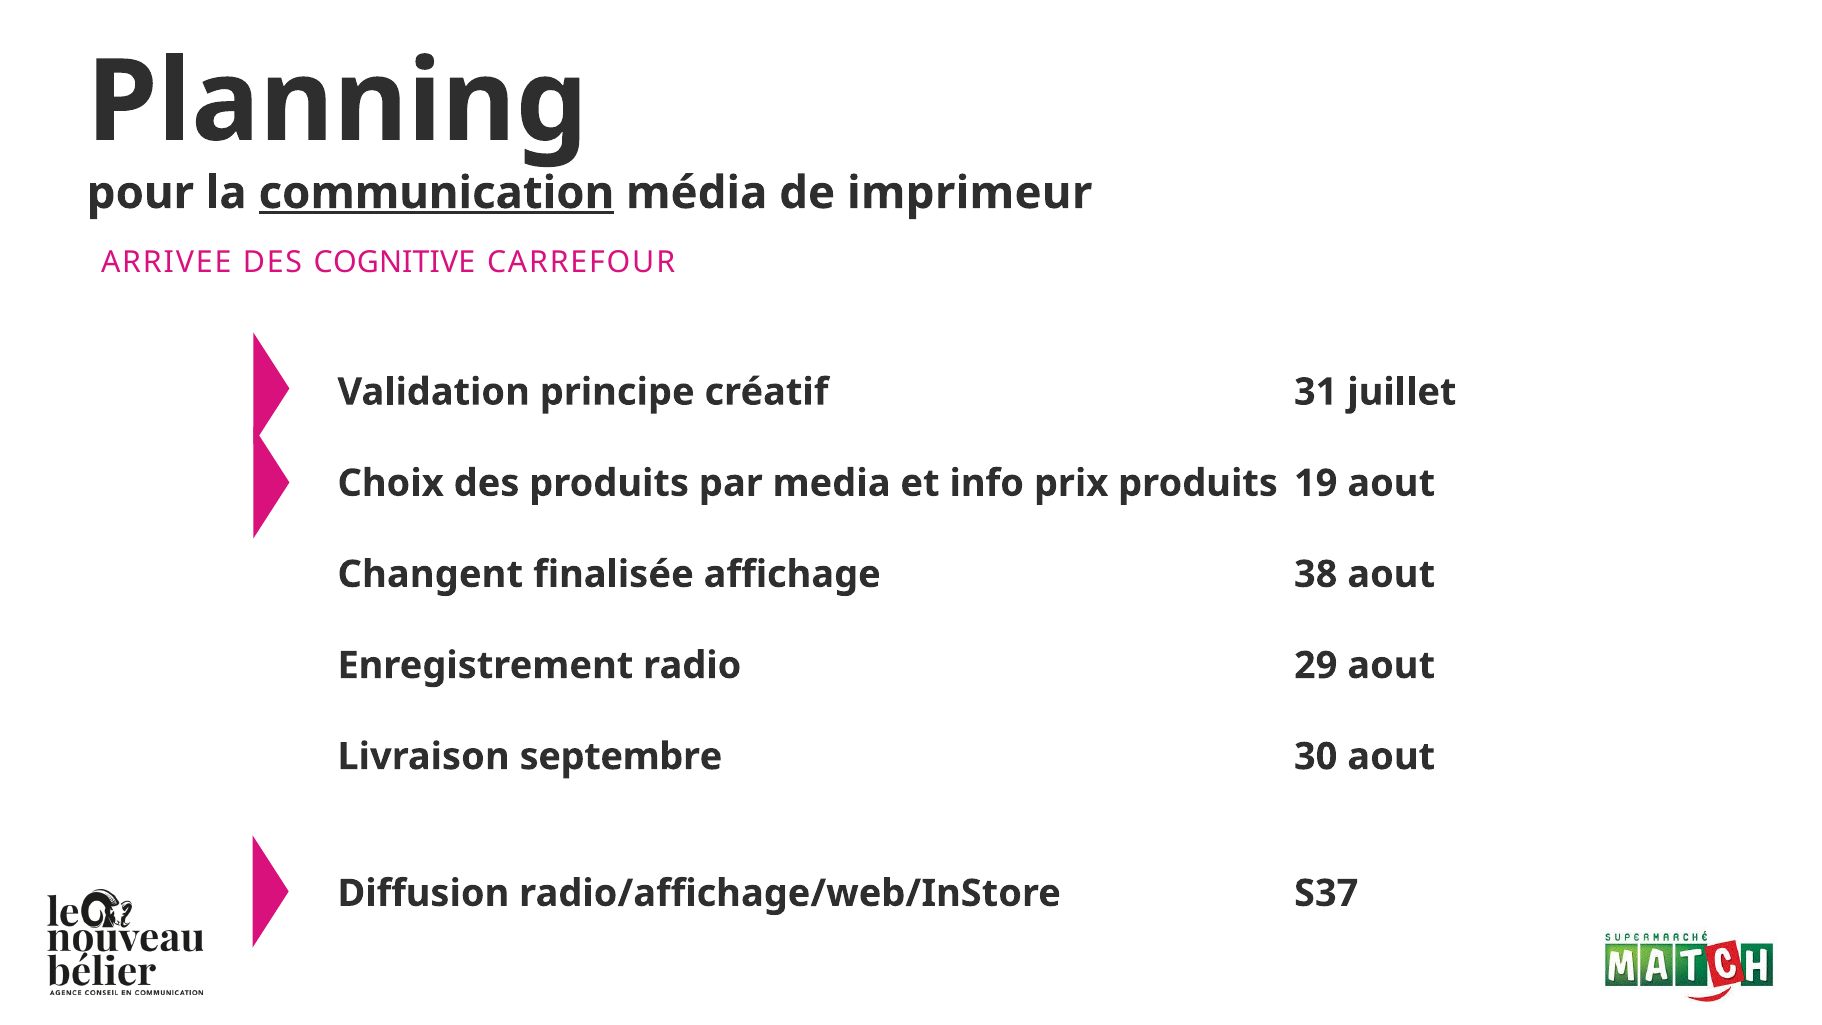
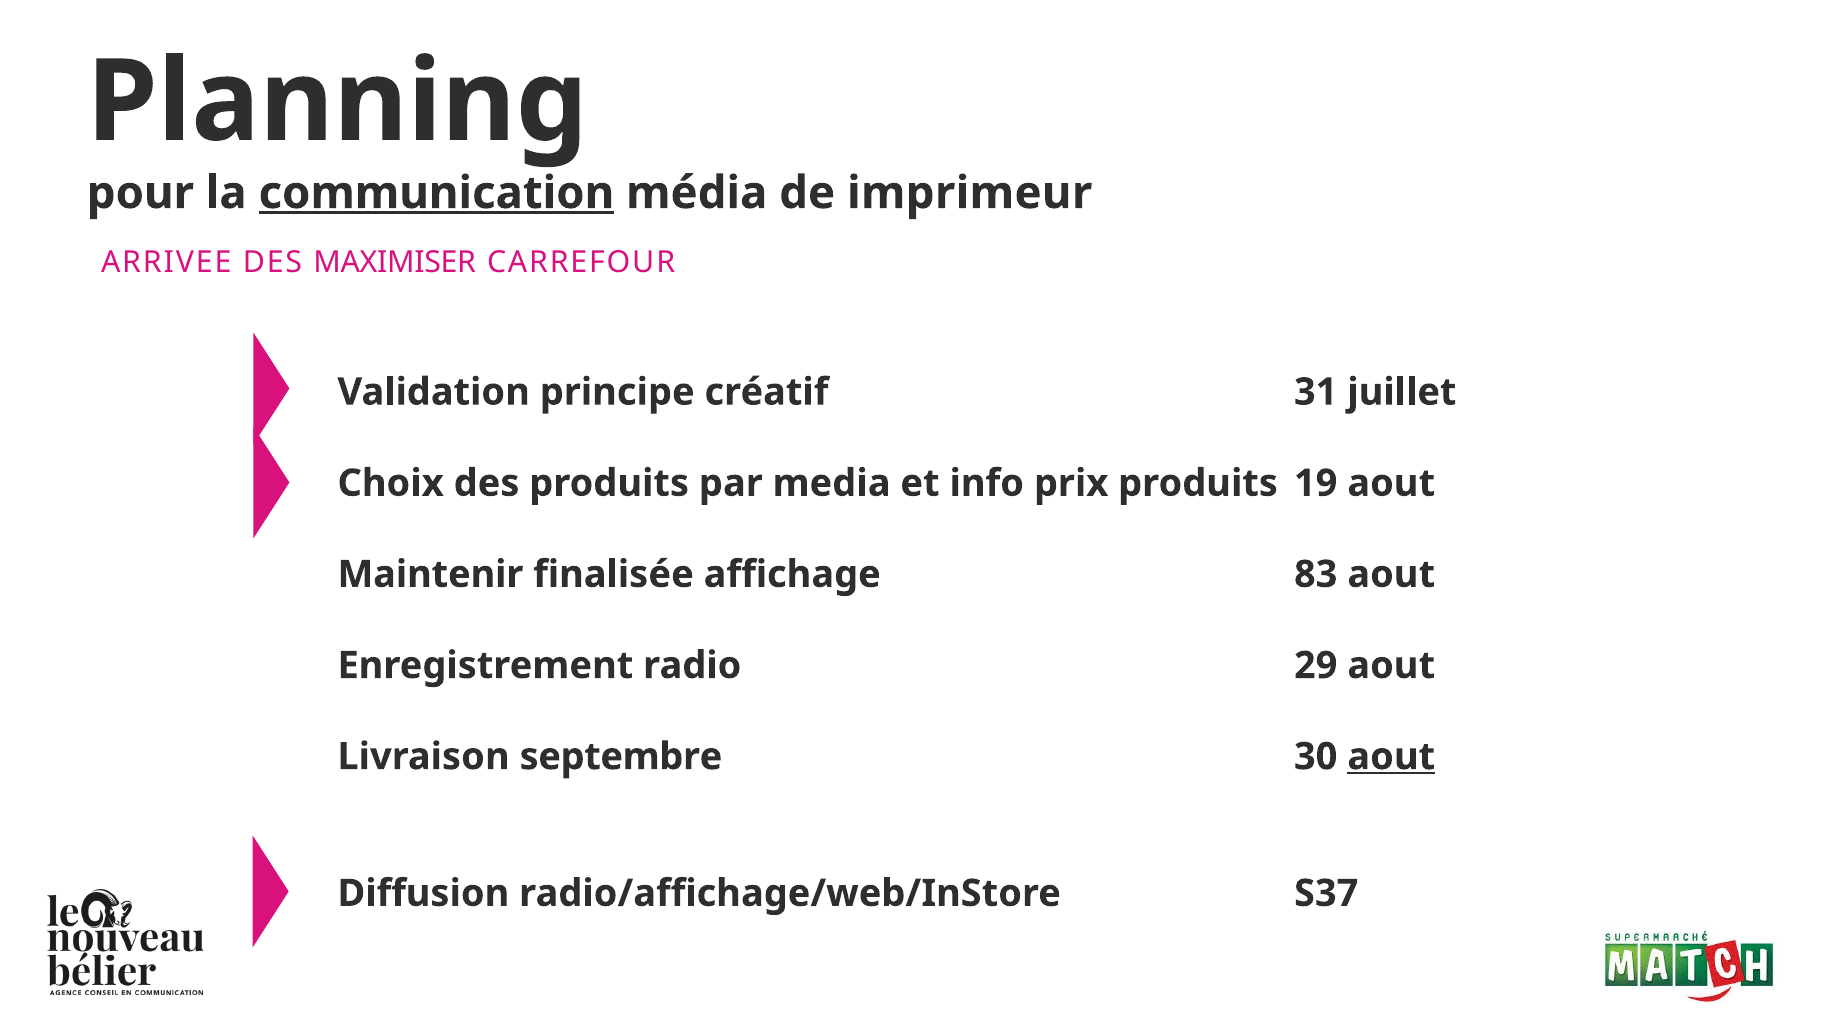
COGNITIVE: COGNITIVE -> MAXIMISER (395, 262)
Changent: Changent -> Maintenir (430, 574)
38: 38 -> 83 (1316, 574)
aout underline: none -> present (1391, 757)
